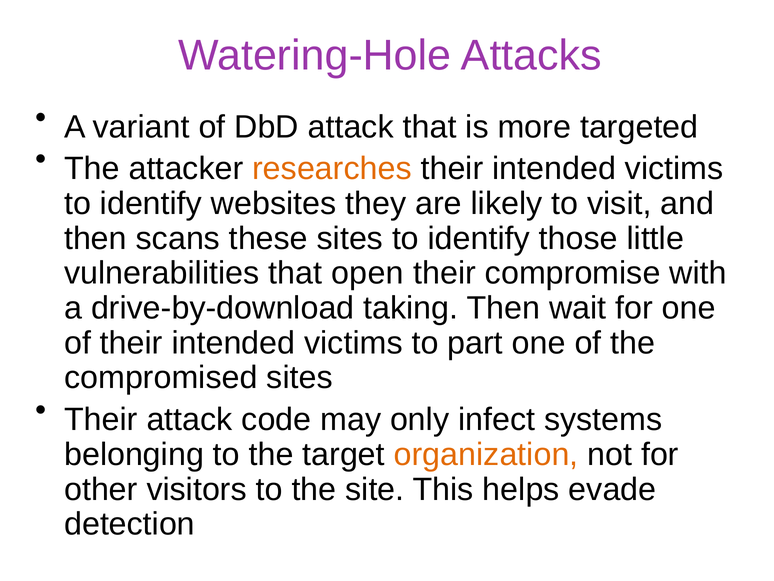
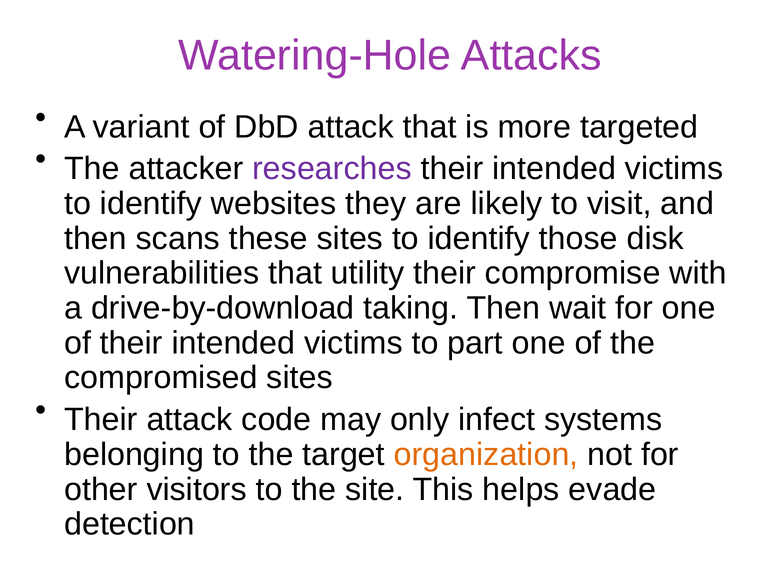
researches colour: orange -> purple (332, 169)
little: little -> disk (655, 238)
open: open -> utility (368, 273)
